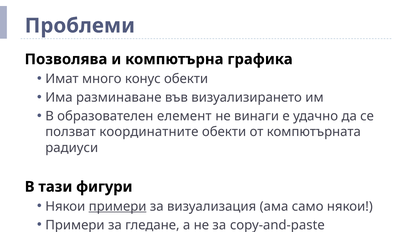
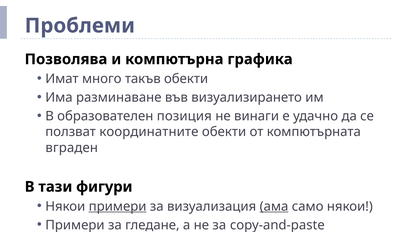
конус: конус -> такъв (143, 79)
елемент: елемент -> позиция (184, 116)
радиуси: радиуси -> вграден (72, 148)
ама underline: none -> present (274, 206)
